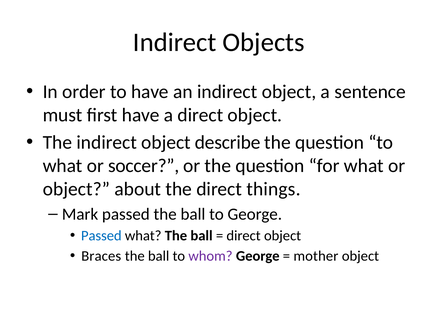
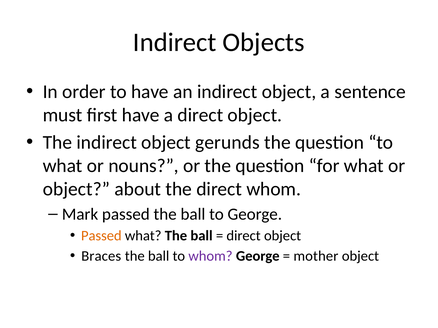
describe: describe -> gerunds (228, 143)
soccer: soccer -> nouns (144, 166)
direct things: things -> whom (274, 189)
Passed colour: blue -> orange (101, 236)
